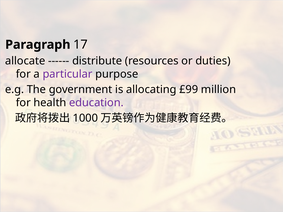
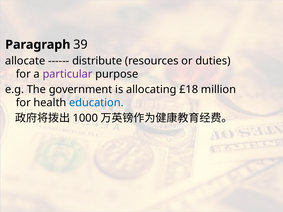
17: 17 -> 39 (80, 45)
£99: £99 -> £18 (189, 90)
education colour: purple -> blue (96, 103)
